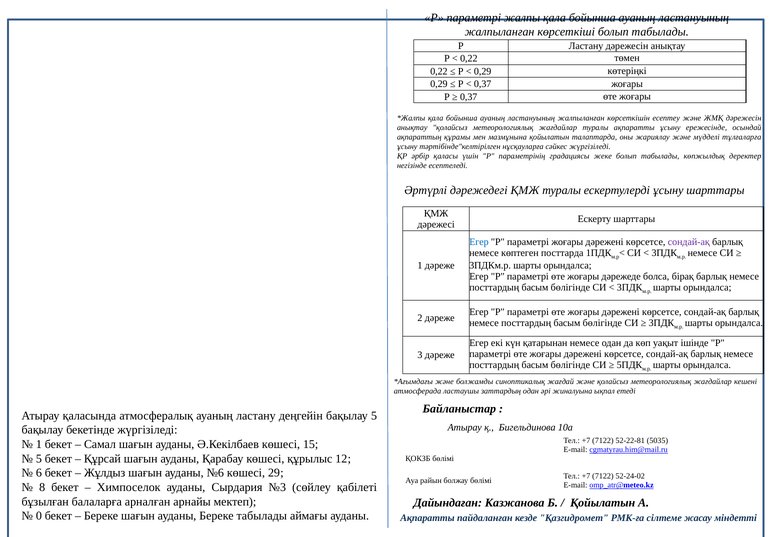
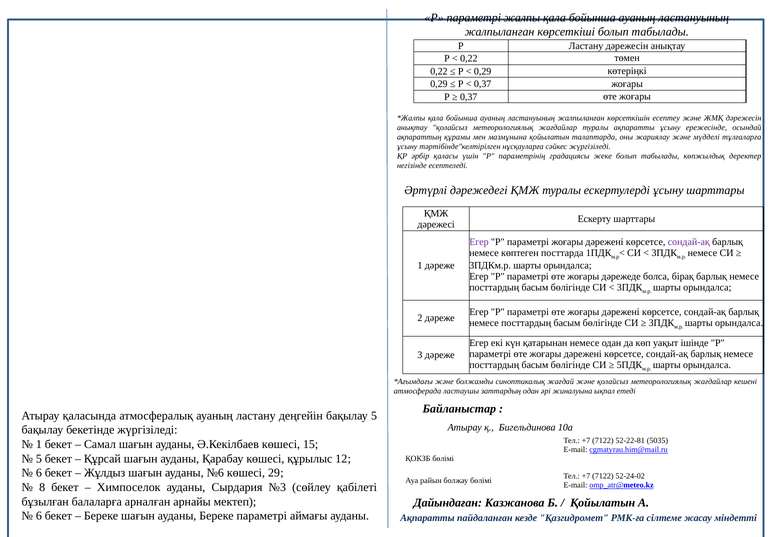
Егер colour: blue -> purple (479, 242)
0: 0 -> 6 (39, 516)
Береке табылады: табылады -> параметрі (262, 516)
